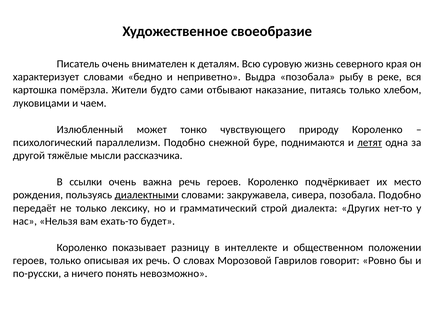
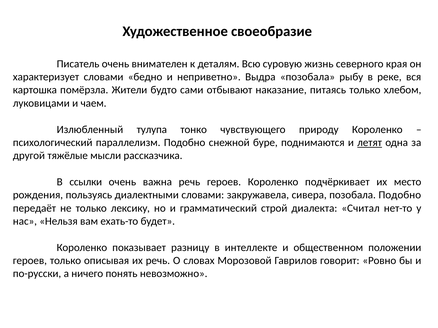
может: может -> тулупа (152, 130)
диалектными underline: present -> none (147, 195)
Других: Других -> Считал (361, 208)
